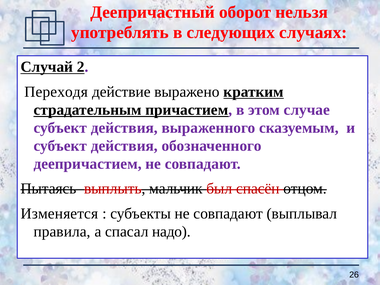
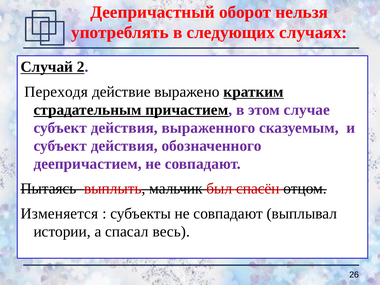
правила: правила -> истории (62, 232)
надо: надо -> весь (171, 232)
